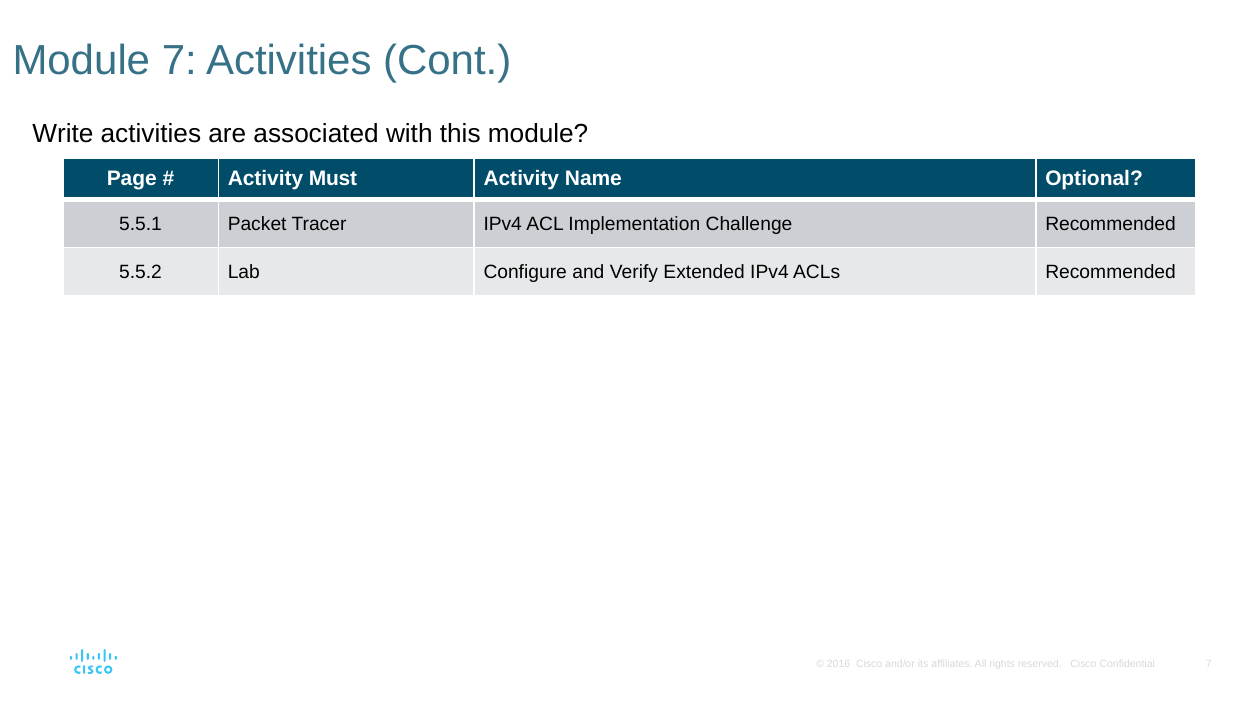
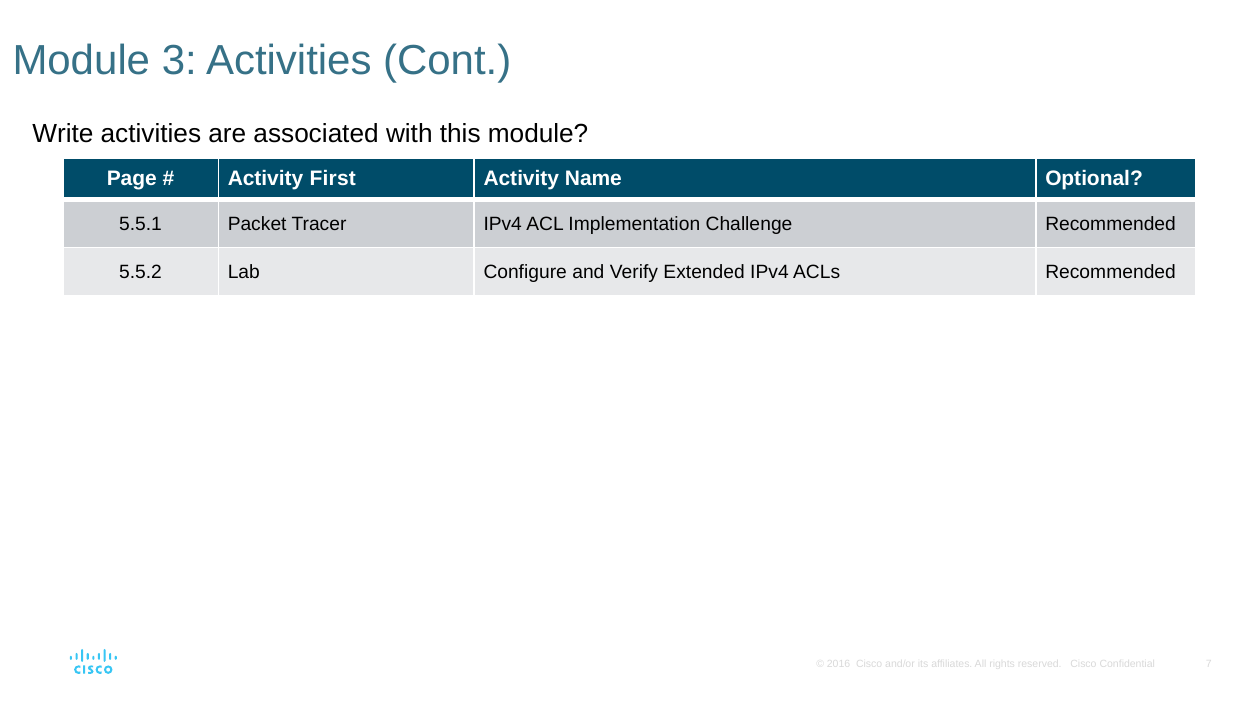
Module 7: 7 -> 3 (179, 61)
Must: Must -> First (333, 179)
